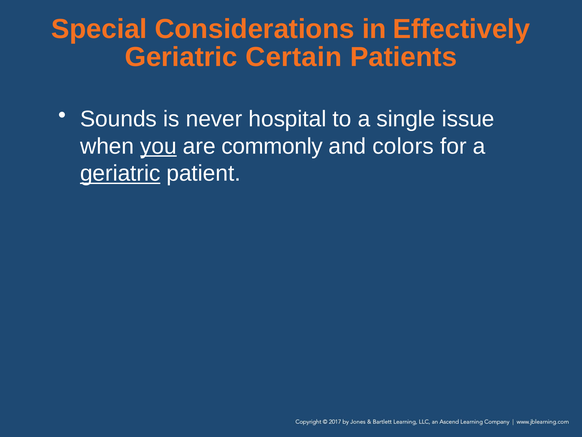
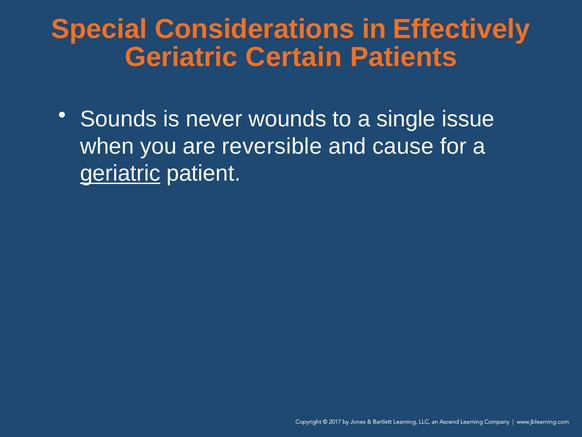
hospital: hospital -> wounds (287, 119)
you underline: present -> none (158, 146)
commonly: commonly -> reversible (272, 146)
colors: colors -> cause (403, 146)
